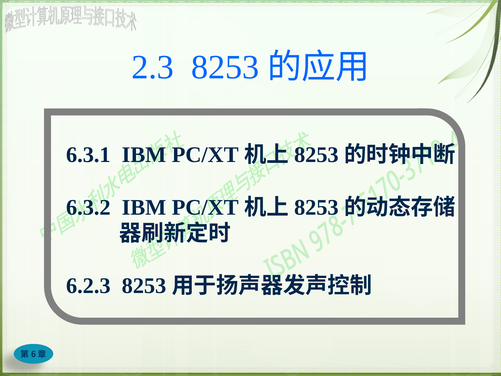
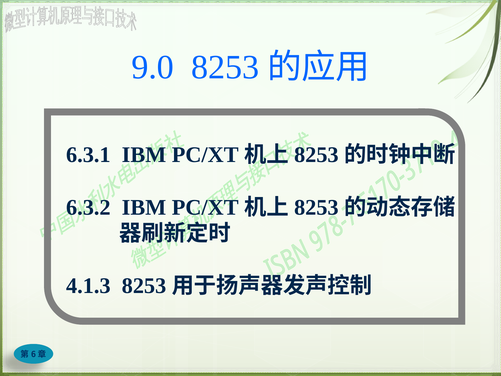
2.3: 2.3 -> 9.0 (153, 67)
6.2.3: 6.2.3 -> 4.1.3 (88, 286)
